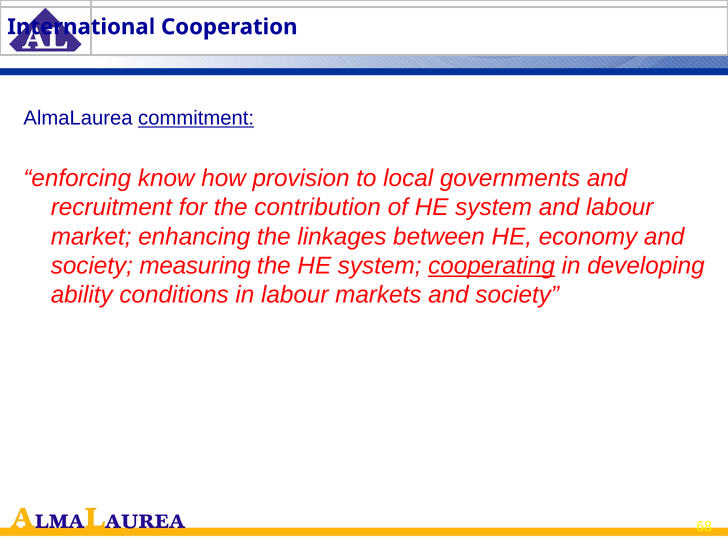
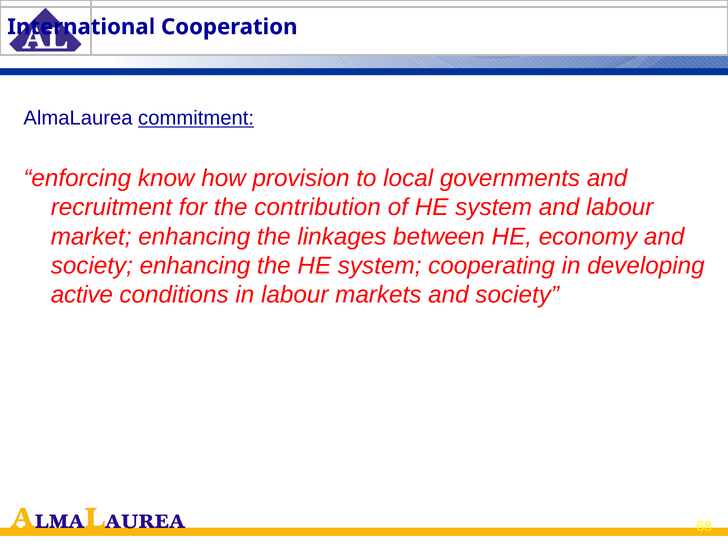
society measuring: measuring -> enhancing (195, 266)
cooperating underline: present -> none (492, 266)
ability: ability -> active (82, 295)
